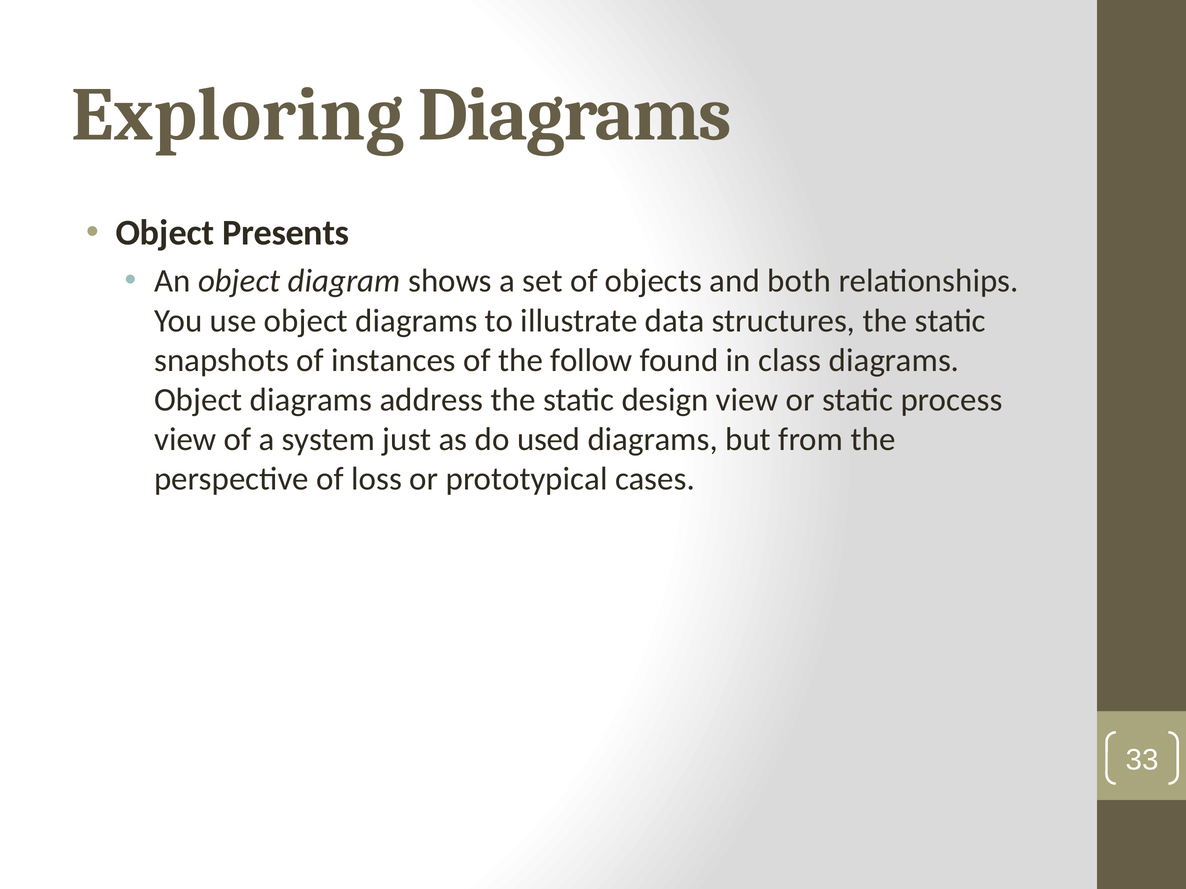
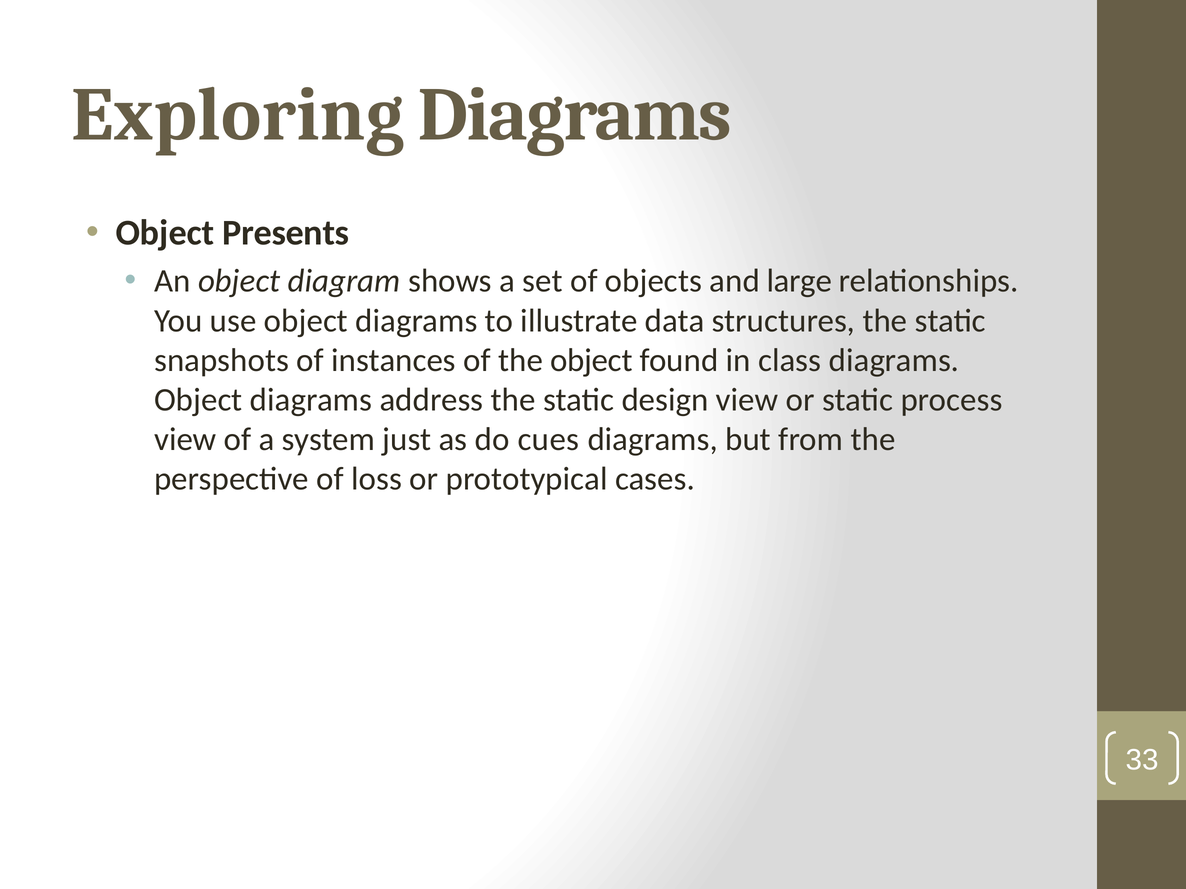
both: both -> large (799, 281)
the follow: follow -> object (591, 360)
used: used -> cues (548, 439)
